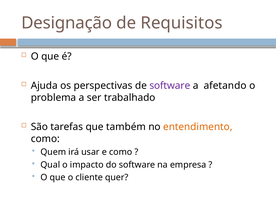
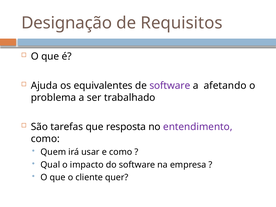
perspectivas: perspectivas -> equivalentes (103, 86)
também: também -> resposta (126, 127)
entendimento colour: orange -> purple (198, 127)
